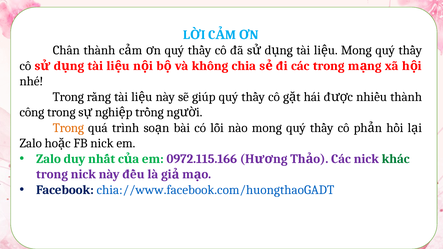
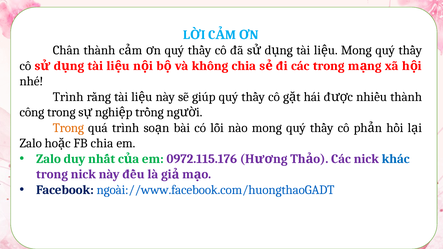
Trong: Trong -> Trình (68, 97)
FB nick: nick -> chia (102, 143)
0972.115.166: 0972.115.166 -> 0972.115.176 (202, 159)
khác colour: green -> blue (396, 159)
chia://www.facebook.com/huongthaoGADT: chia://www.facebook.com/huongthaoGADT -> ngoài://www.facebook.com/huongthaoGADT (216, 190)
